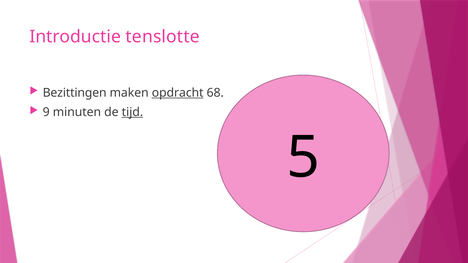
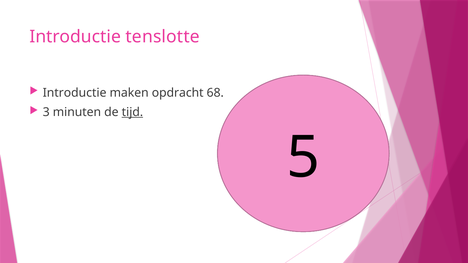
Bezittingen: Bezittingen -> Introductie (75, 93)
opdracht underline: present -> none (178, 93)
9: 9 -> 3 (46, 112)
